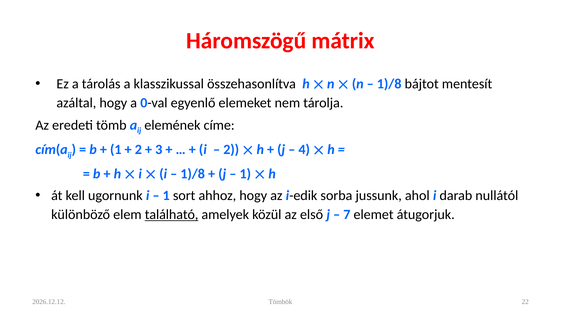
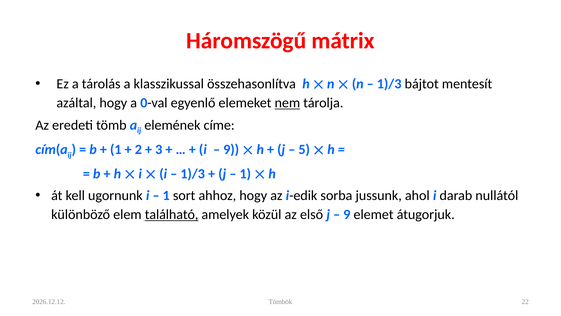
1)/8: 1)/8 -> 1)/3 (389, 84)
nem underline: none -> present (287, 103)
2: 2 -> 9 (231, 149)
4: 4 -> 5 (304, 149)
1)/8: 1)/8 -> 1)/3 (193, 174)
7: 7 -> 9 (347, 214)
